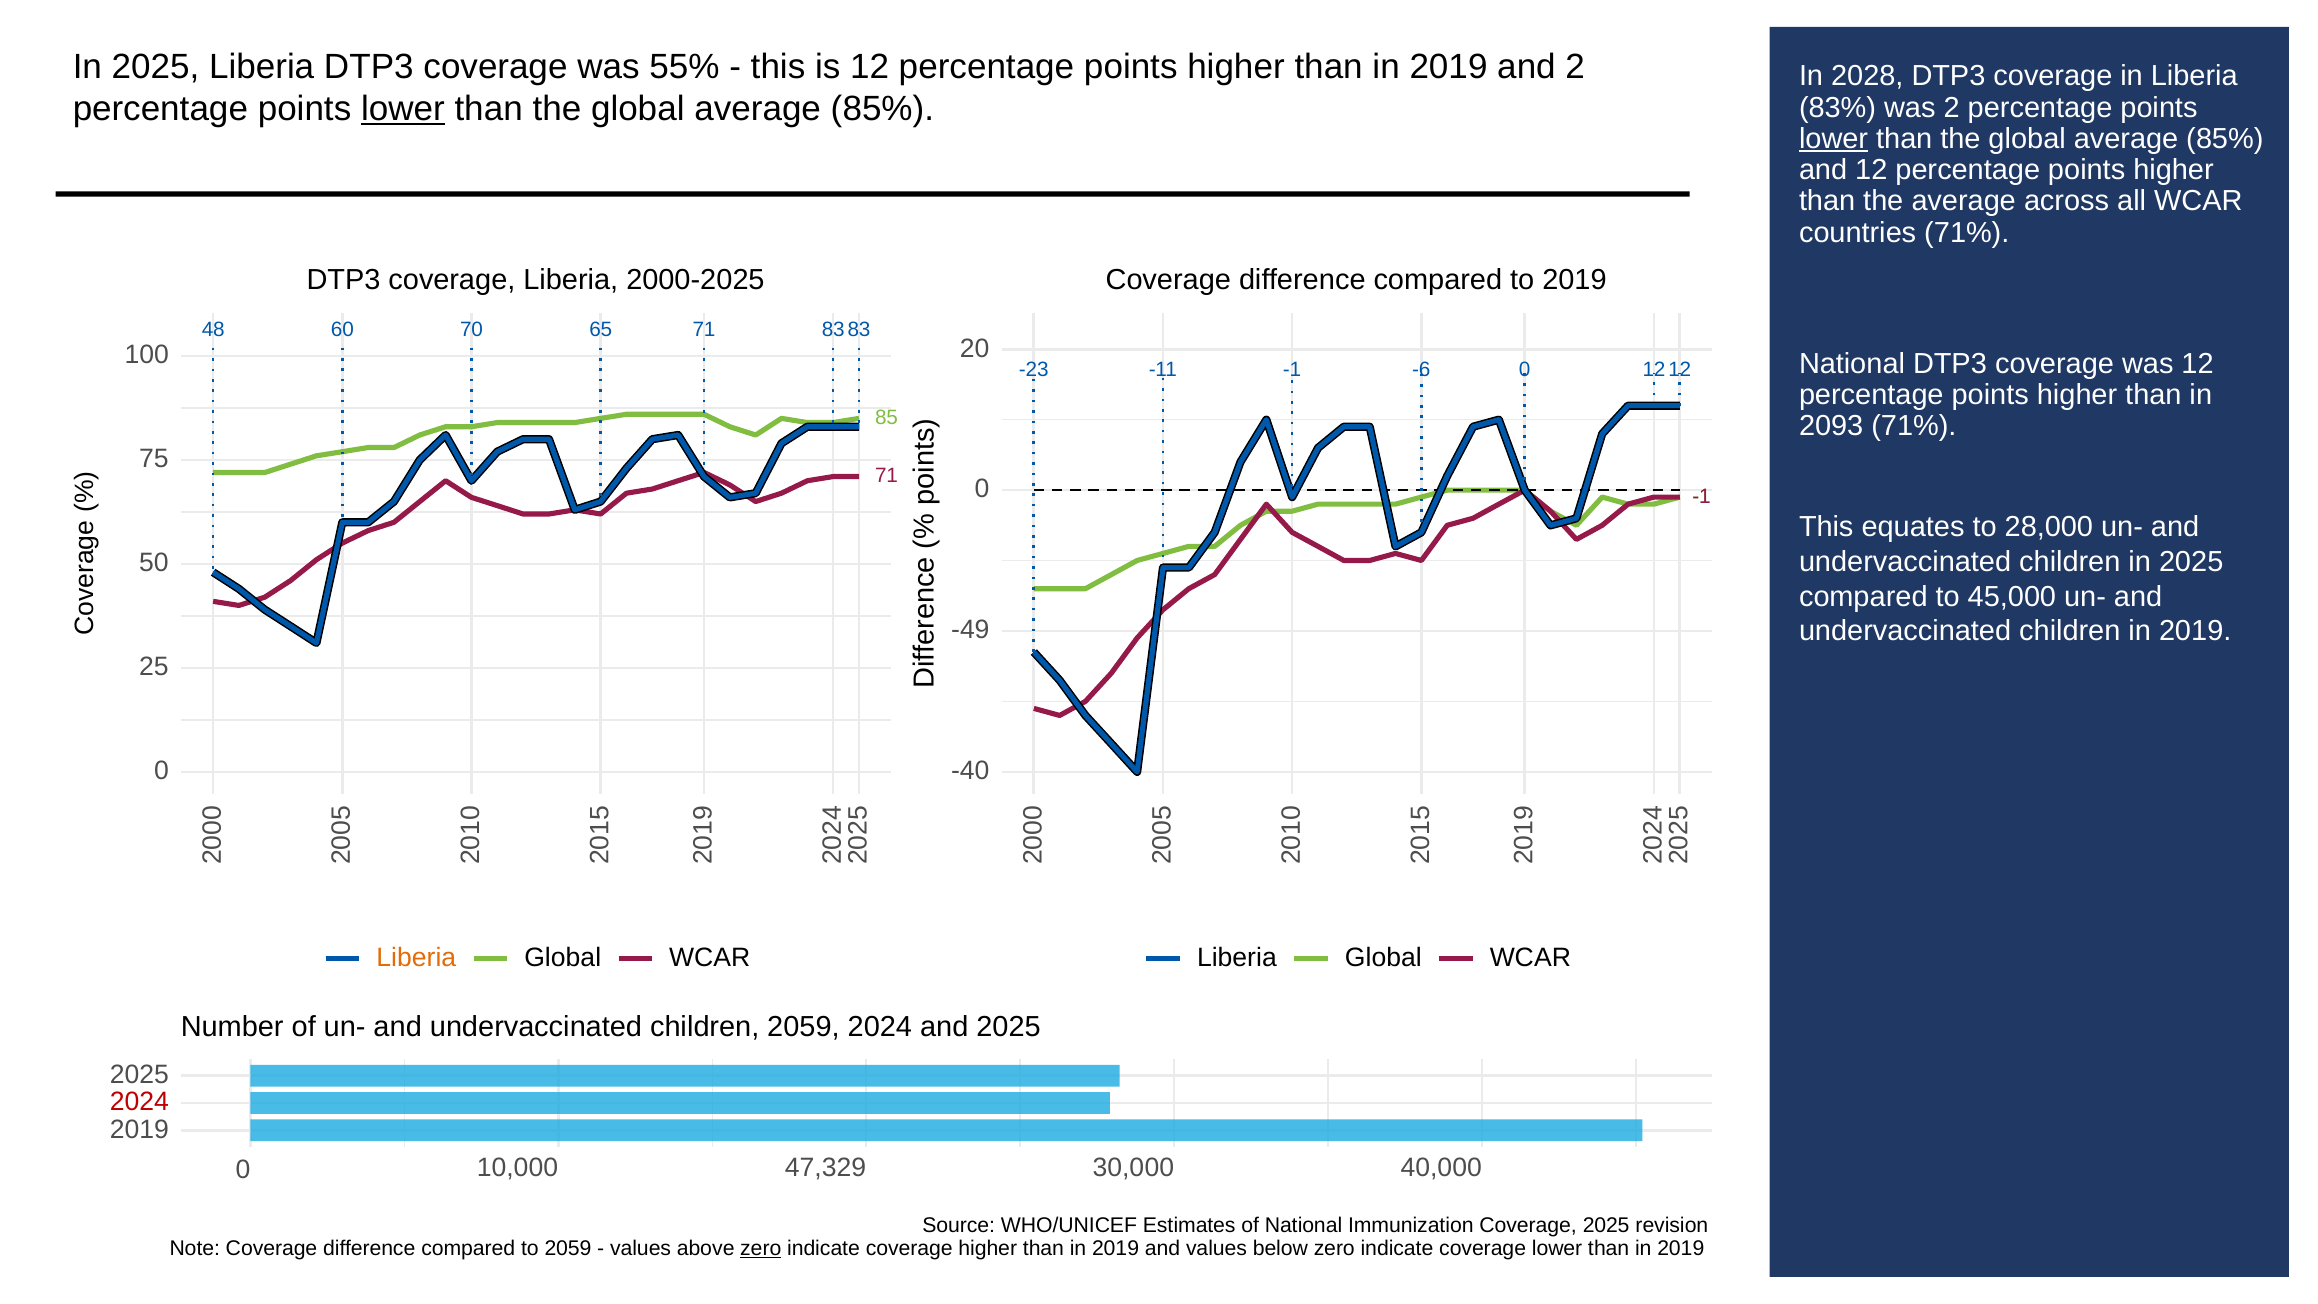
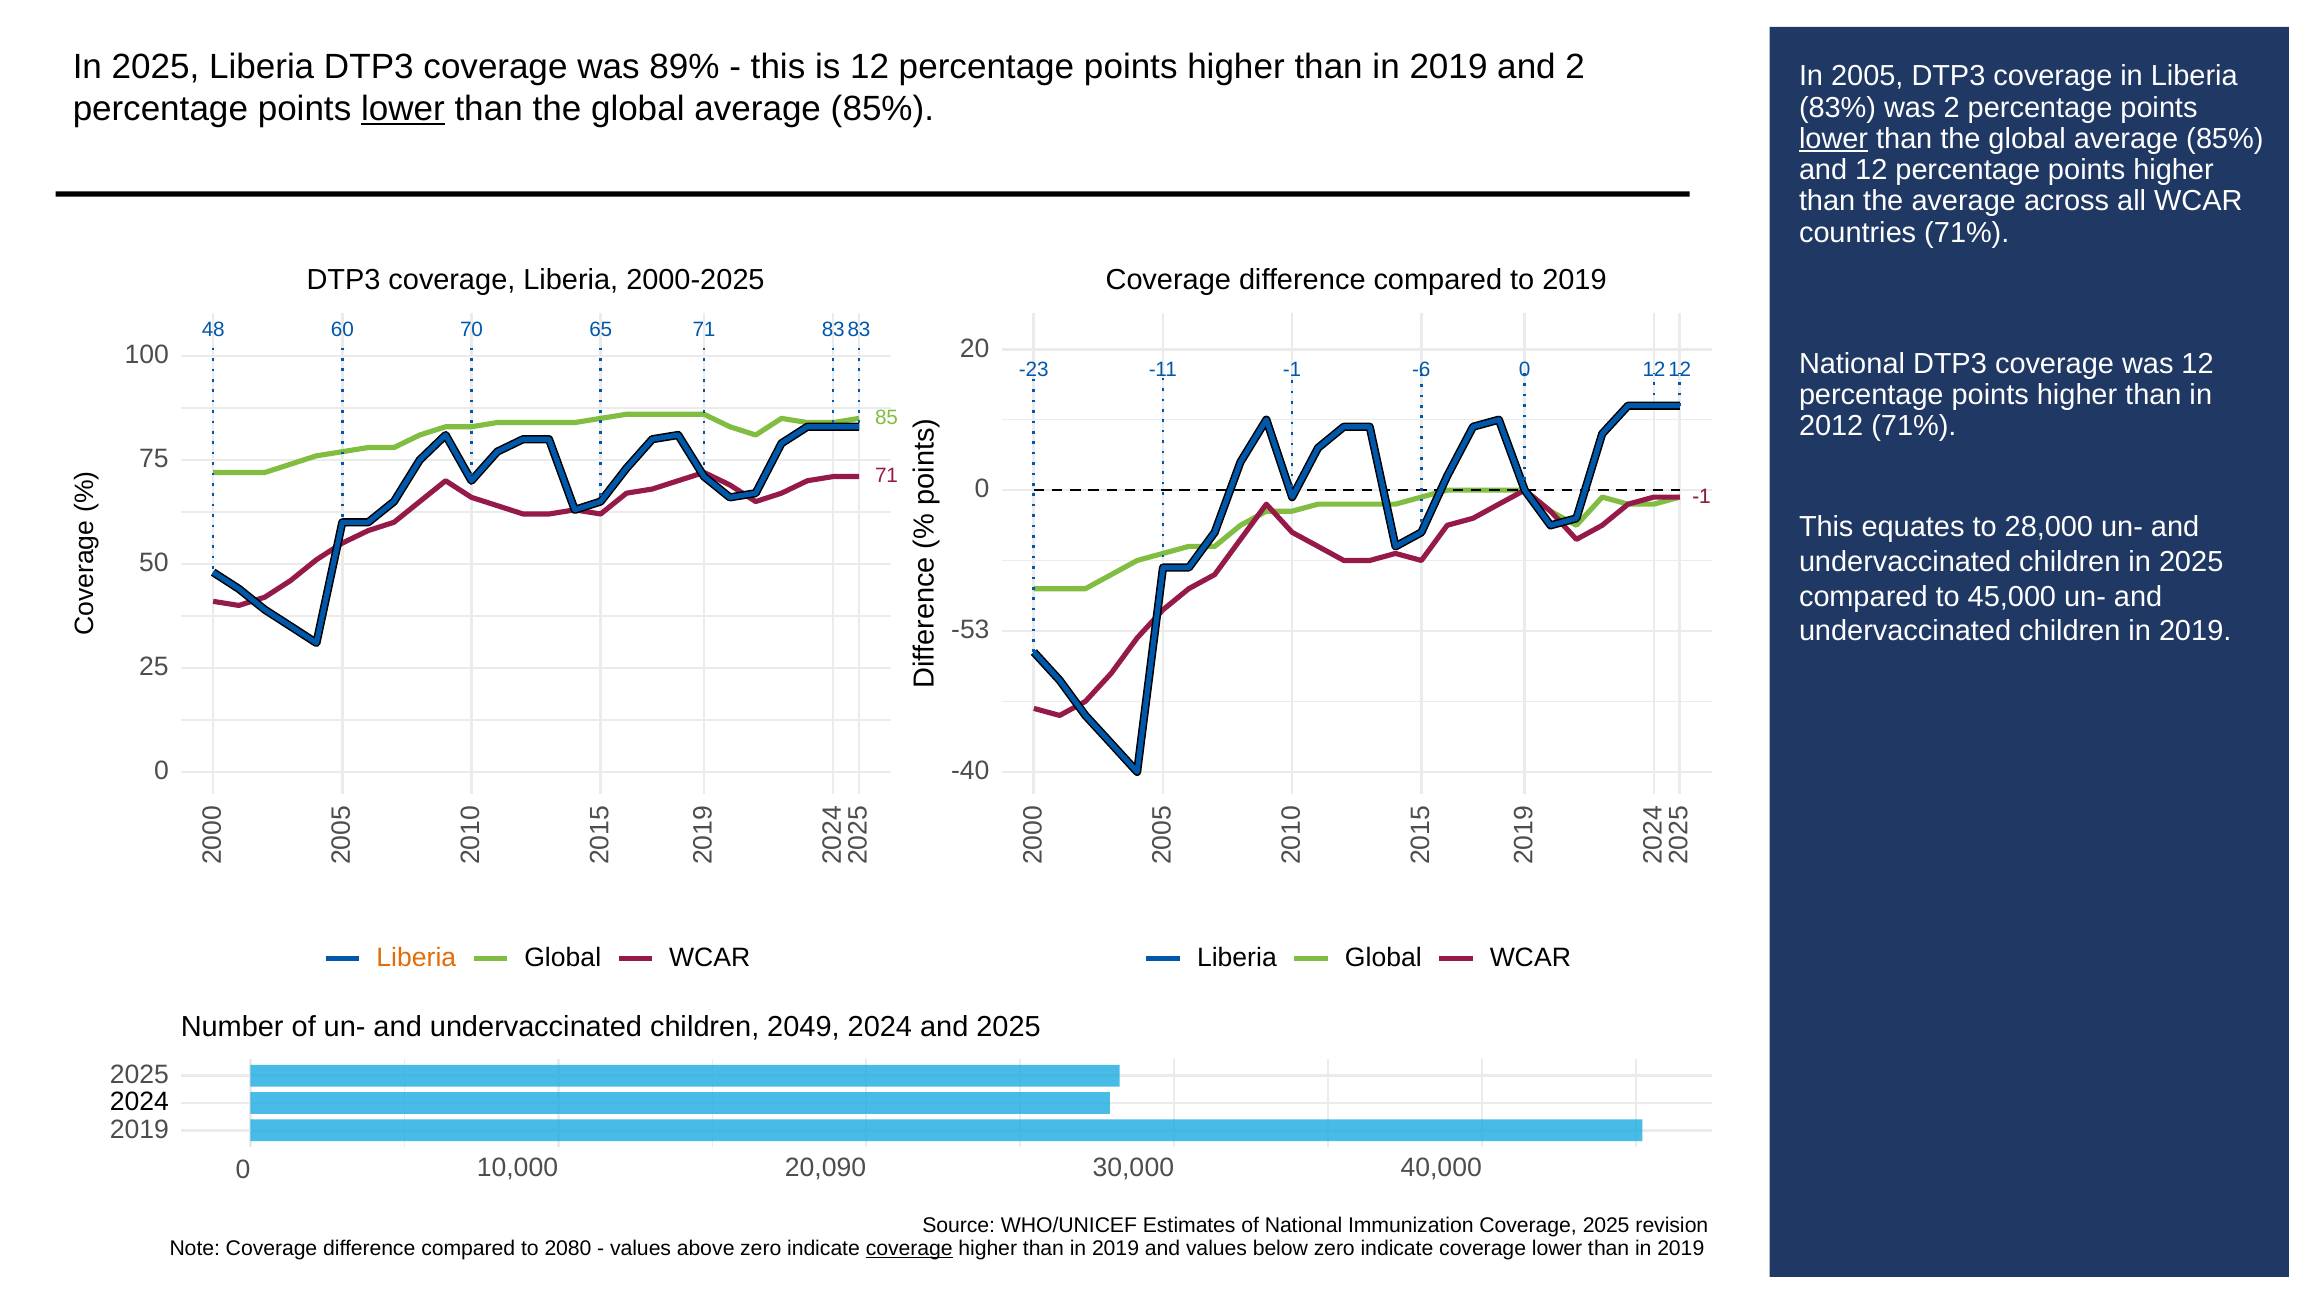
55%: 55% -> 89% (684, 67)
2028: 2028 -> 2005 (1867, 76)
2093: 2093 -> 2012 (1831, 426)
-49: -49 -> -53 (970, 630)
children 2059: 2059 -> 2049 (803, 1026)
2024 colour: red -> black (139, 1102)
47,329: 47,329 -> 20,090 (826, 1168)
to 2059: 2059 -> 2080 (568, 1248)
zero underline: present -> none (761, 1248)
coverage underline: none -> present (909, 1248)
